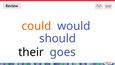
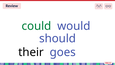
could colour: orange -> green (36, 26)
